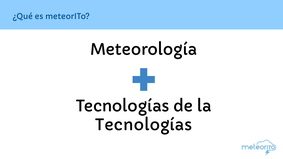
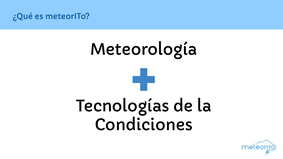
Tecnologías: Tecnologías -> Condiciones (144, 125)
